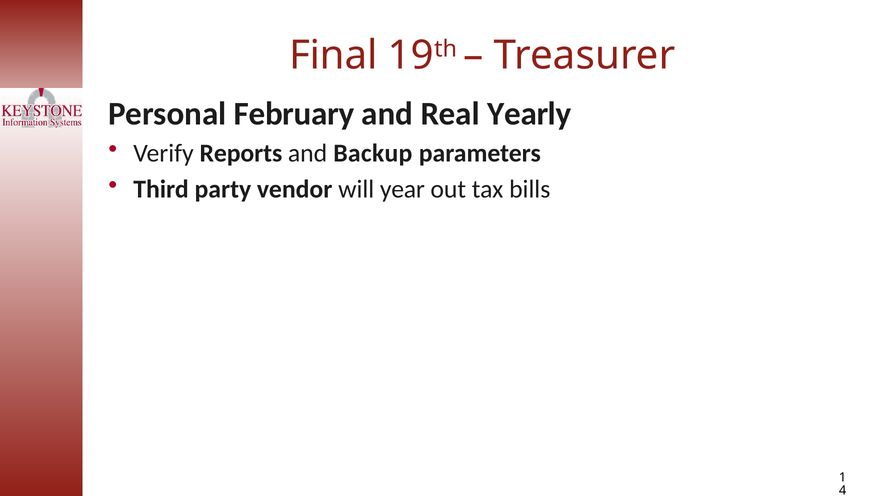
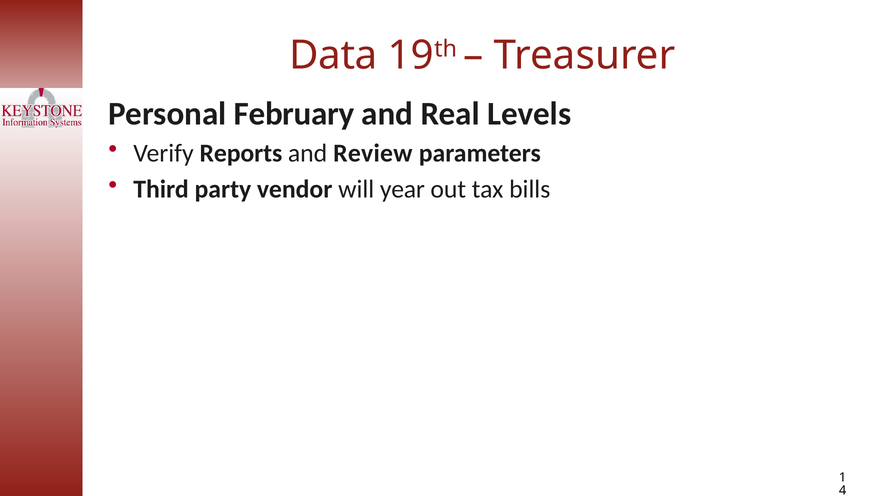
Final: Final -> Data (333, 55)
Yearly: Yearly -> Levels (529, 114)
Backup: Backup -> Review (373, 154)
